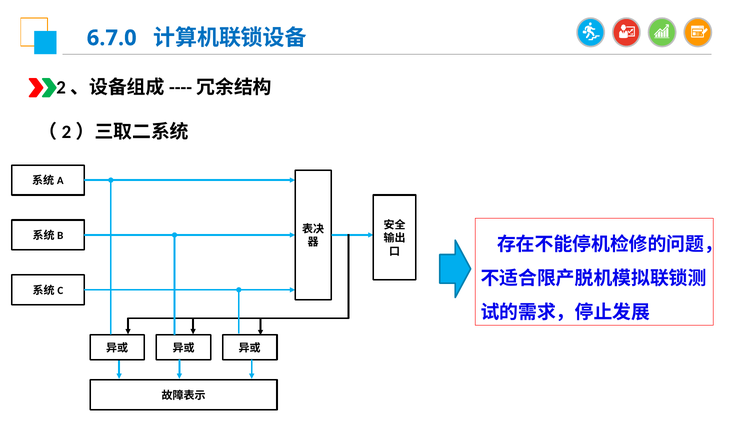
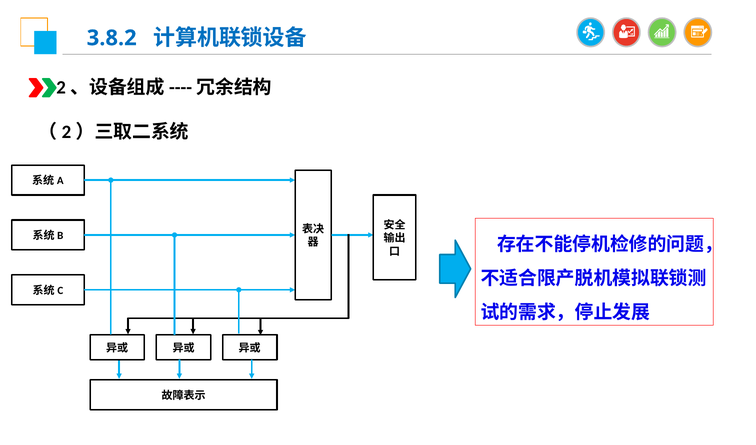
6.7.0: 6.7.0 -> 3.8.2 (112, 38)
